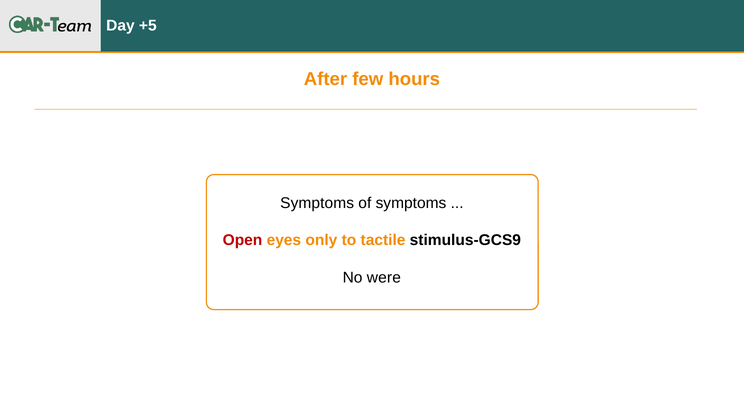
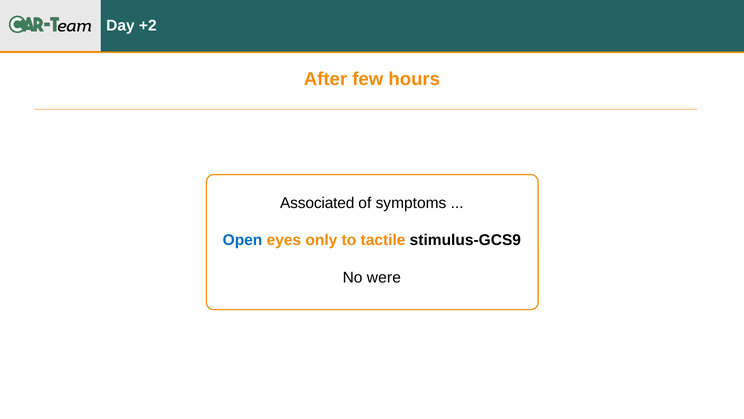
+5: +5 -> +2 (148, 26)
Symptoms: Symptoms -> Associated (317, 203)
Open colour: red -> blue (243, 240)
